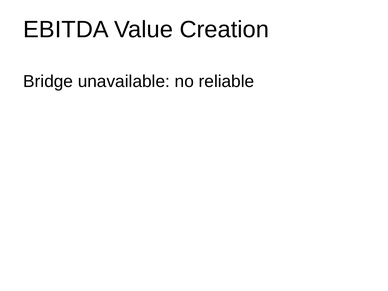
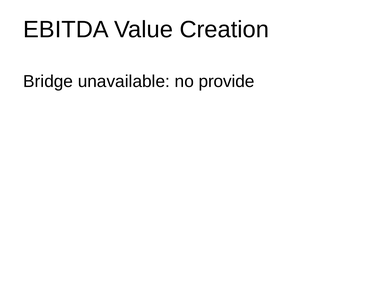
reliable: reliable -> provide (227, 81)
